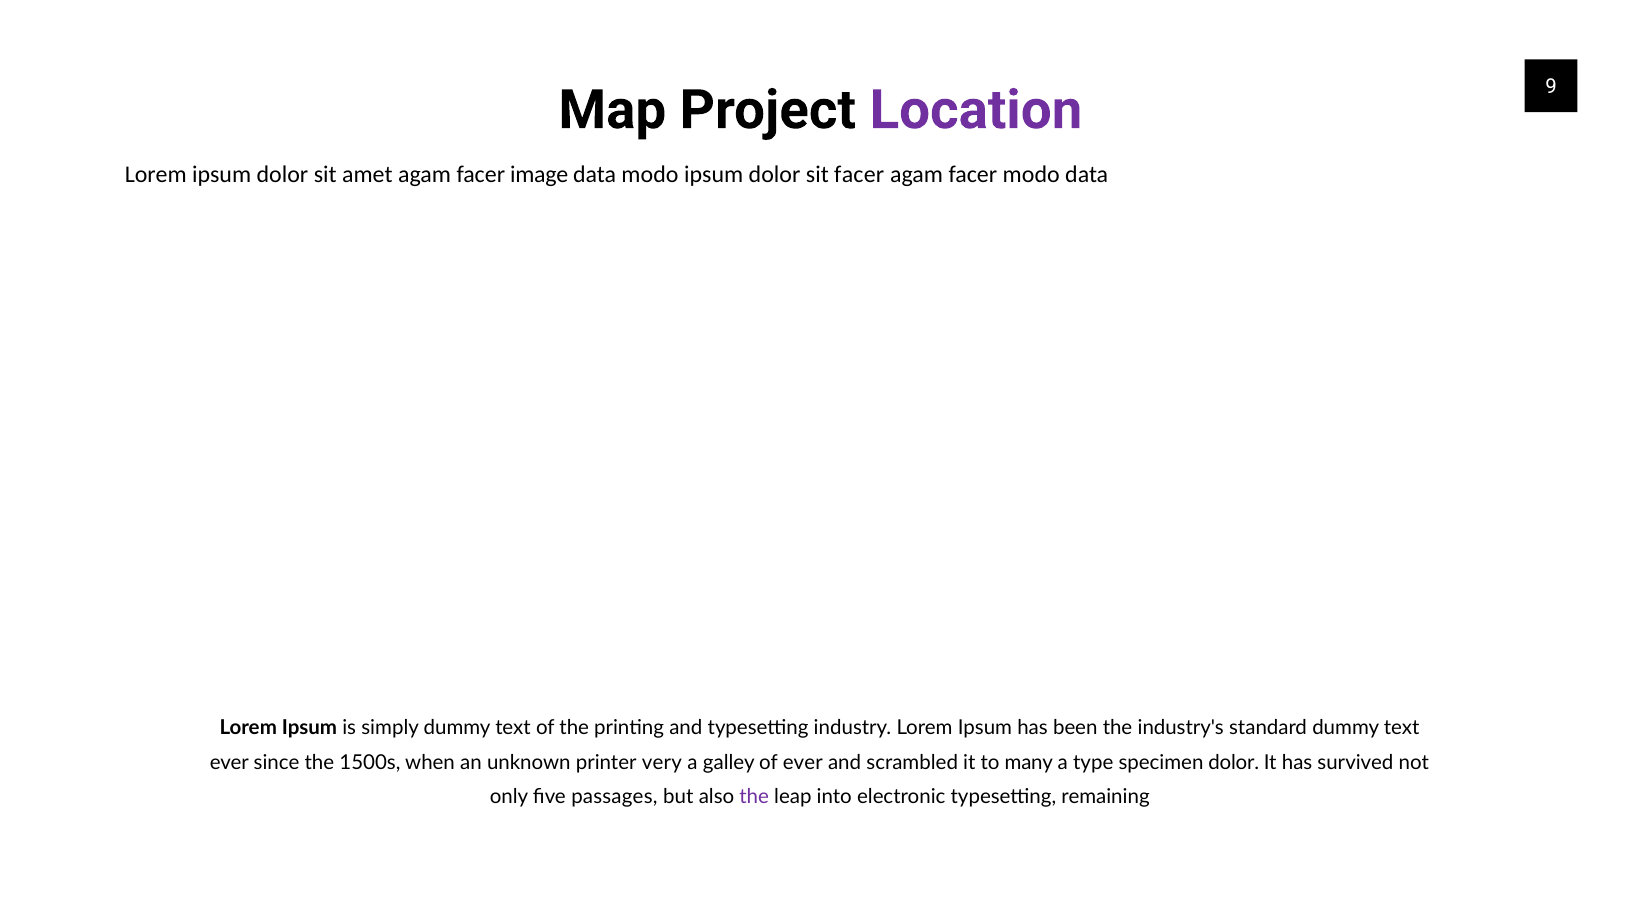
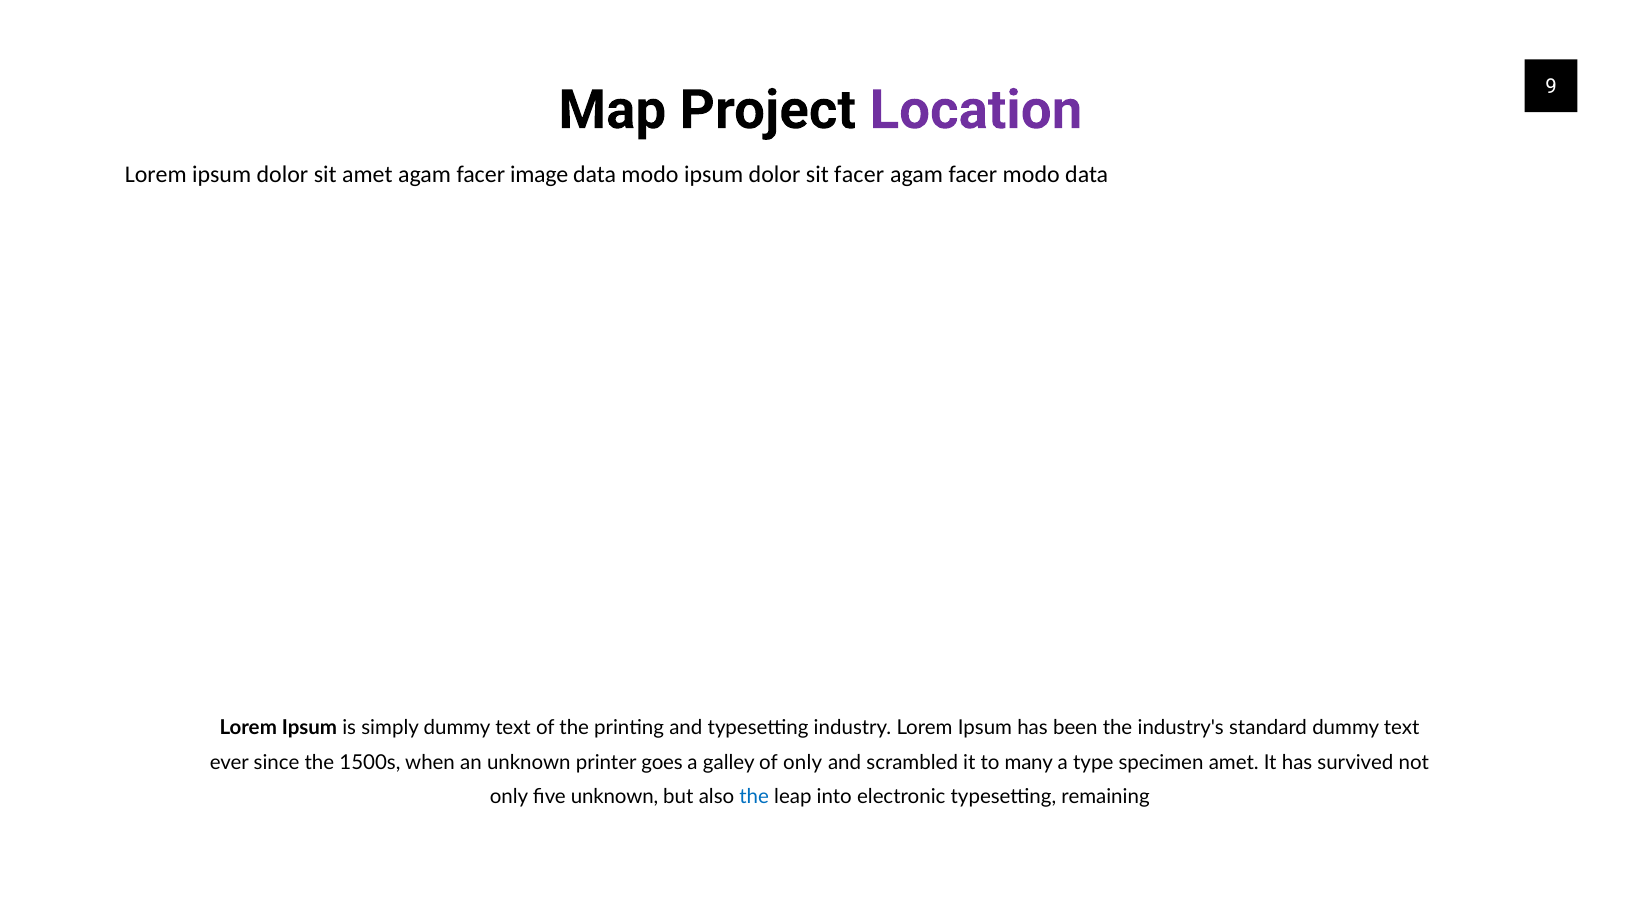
very: very -> goes (662, 762)
of ever: ever -> only (803, 762)
specimen dolor: dolor -> amet (1234, 762)
five passages: passages -> unknown (615, 797)
the colour: purple -> blue (754, 797)
